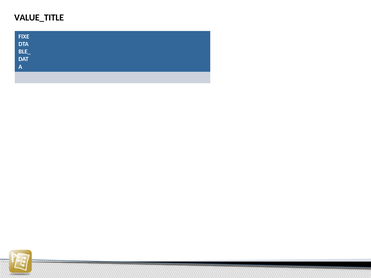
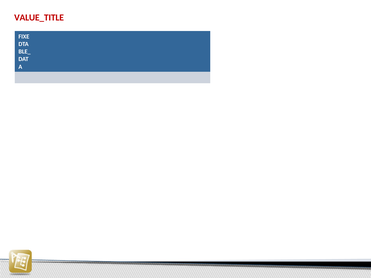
VALUE_TITLE colour: black -> red (39, 18)
